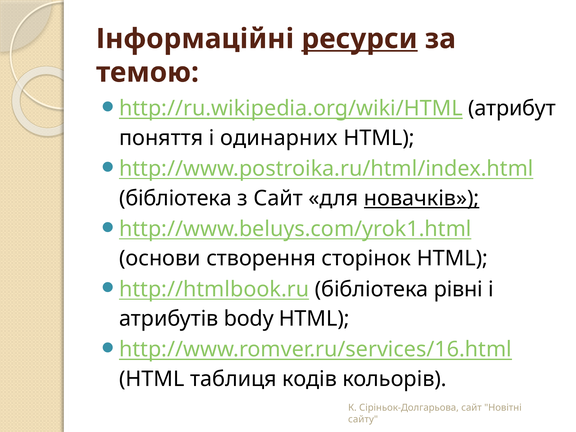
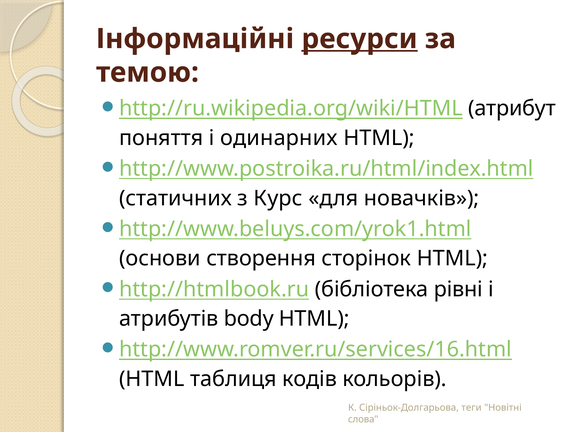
бібліотека: бібліотека -> статичних (175, 198)
з Сайт: Сайт -> Курс (278, 198)
новачків underline: present -> none (422, 198)
Сіріньок-Долгарьова сайт: сайт -> теги (471, 408)
сайту: сайту -> слова (363, 419)
